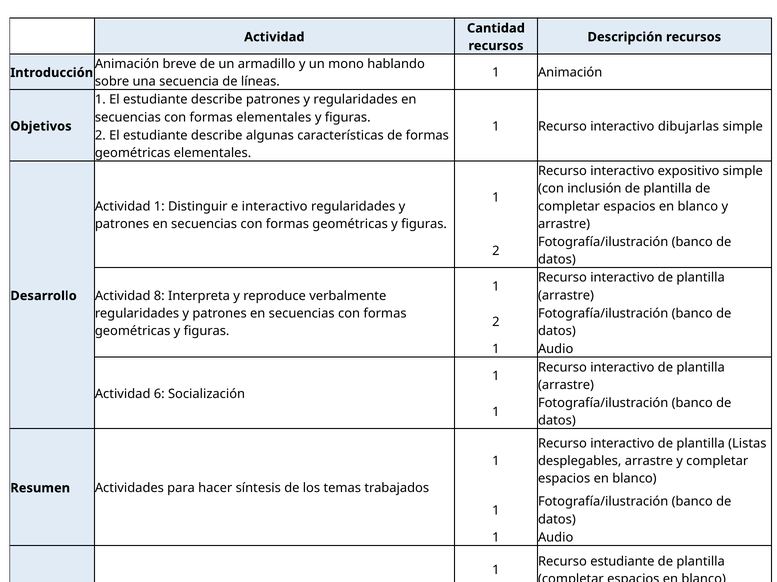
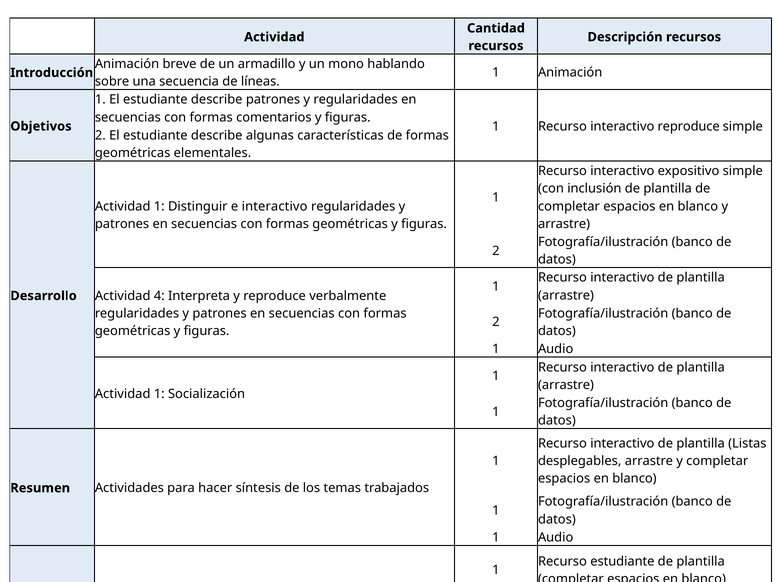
formas elementales: elementales -> comentarios (274, 117)
interactivo dibujarlas: dibujarlas -> reproduce (689, 126)
8: 8 -> 4 (159, 296)
6: 6 -> 1 (159, 394)
